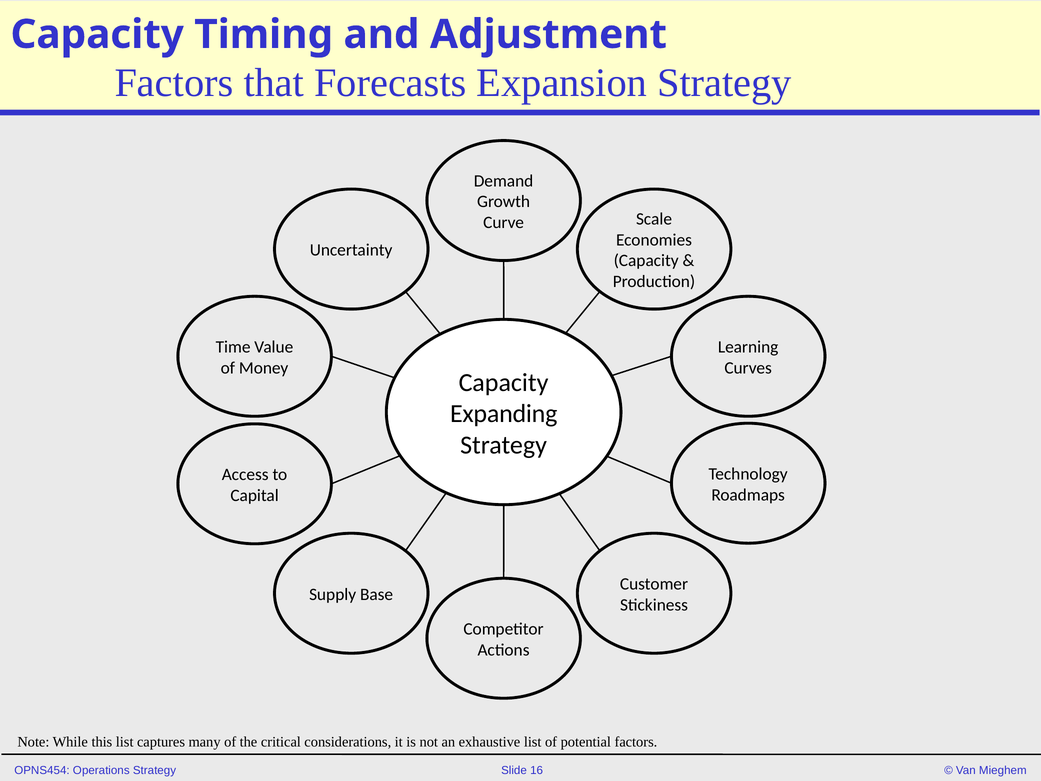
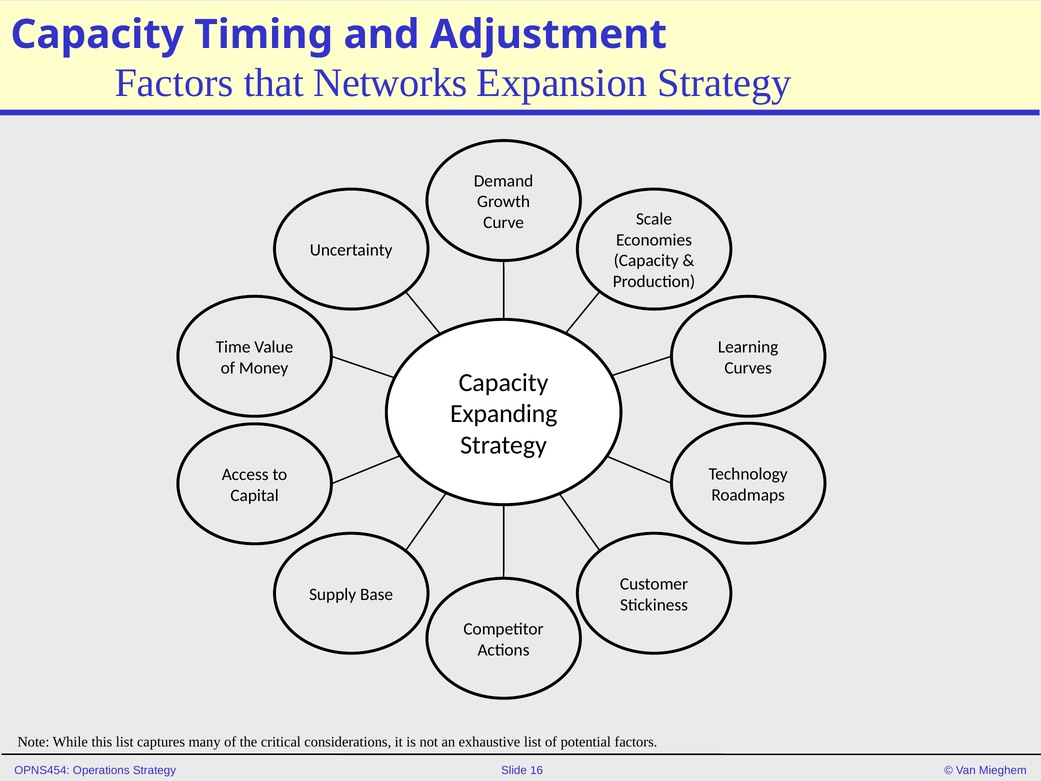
Forecasts: Forecasts -> Networks (390, 83)
